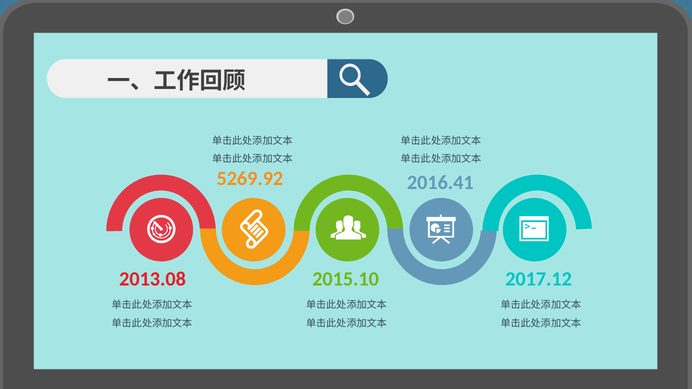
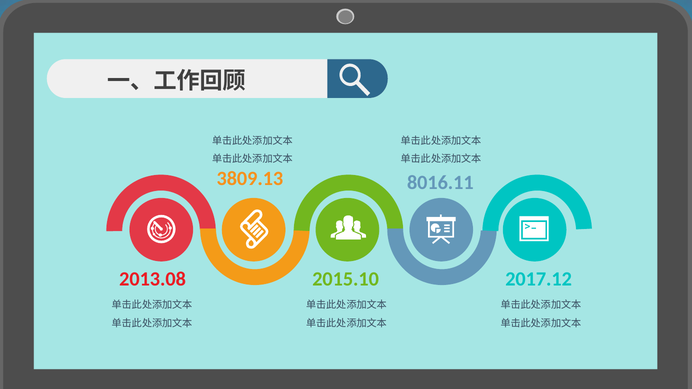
5269.92: 5269.92 -> 3809.13 (250, 179)
2016.41: 2016.41 -> 8016.11 (440, 183)
